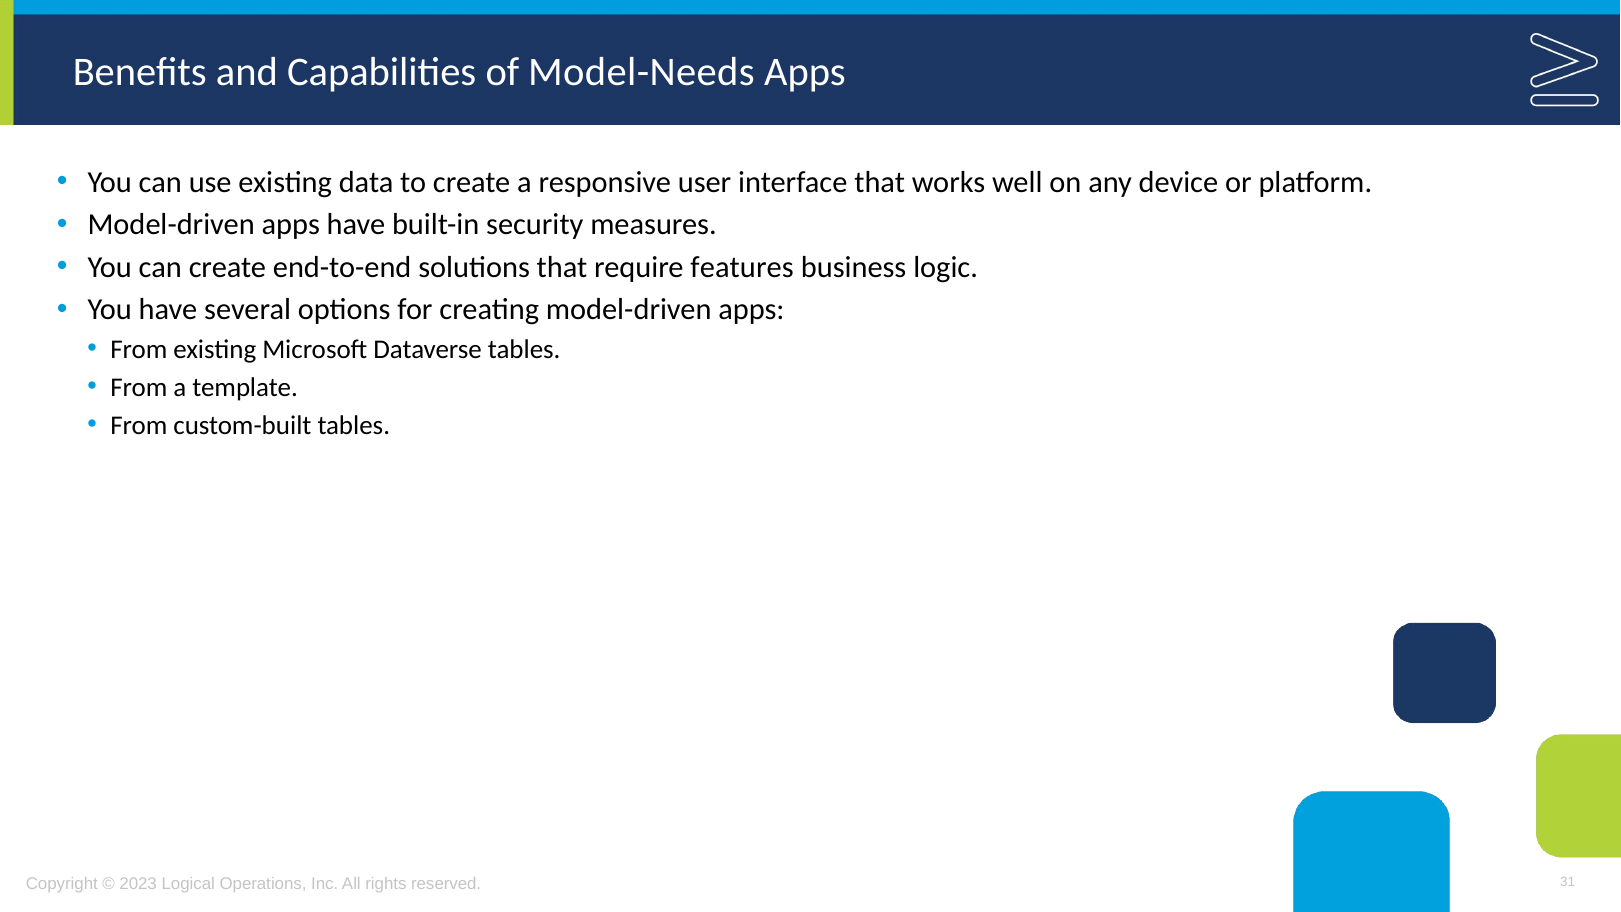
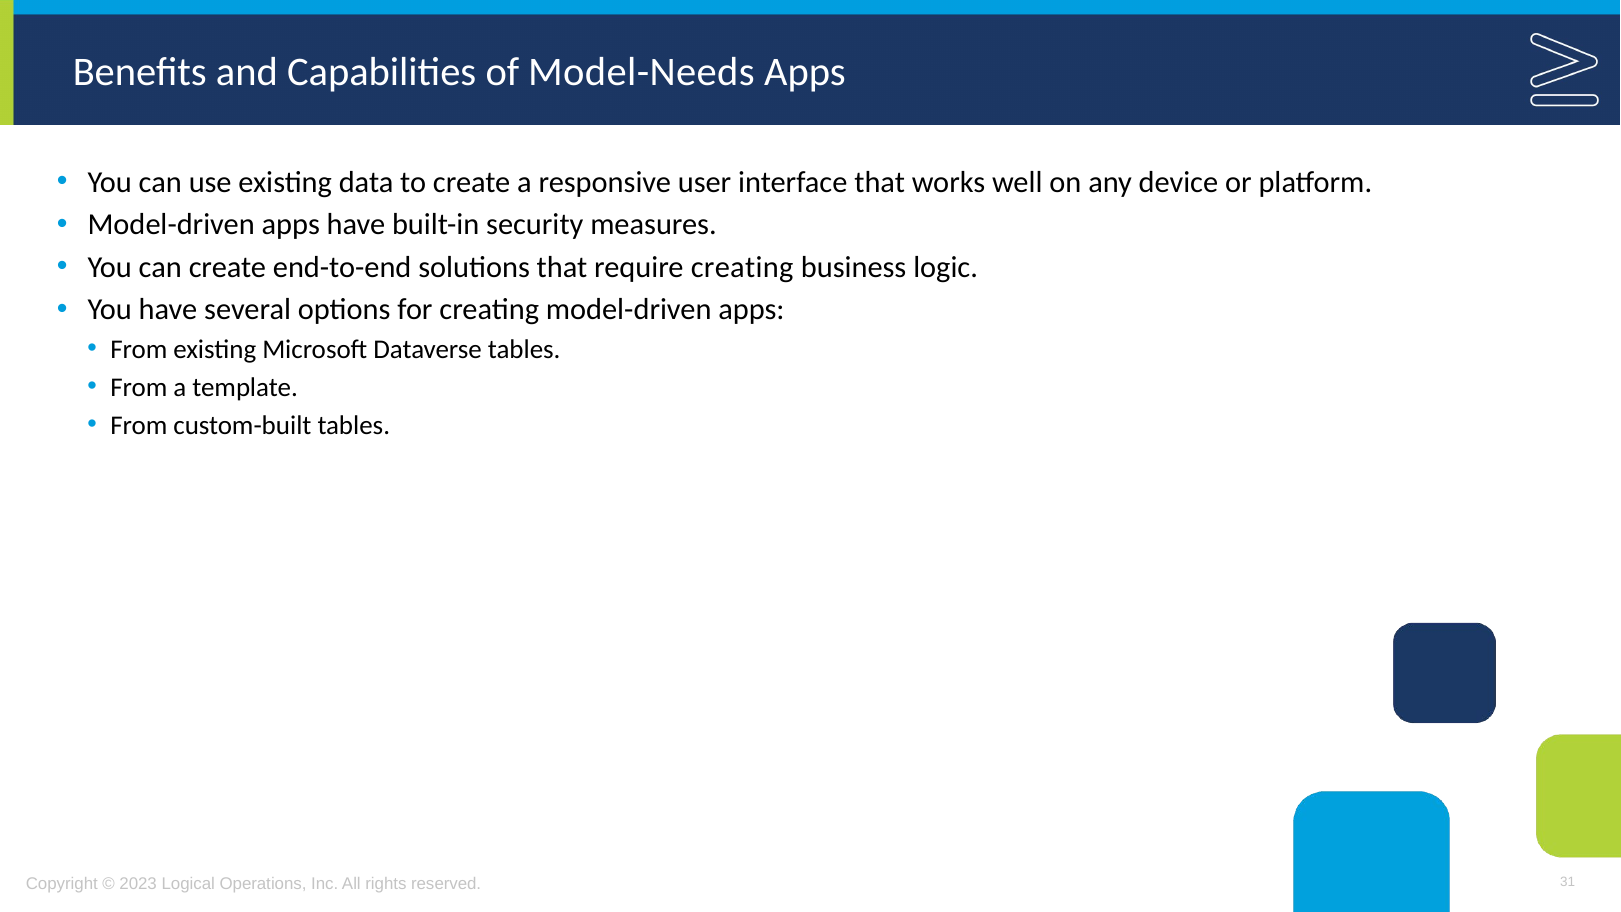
require features: features -> creating (742, 267)
